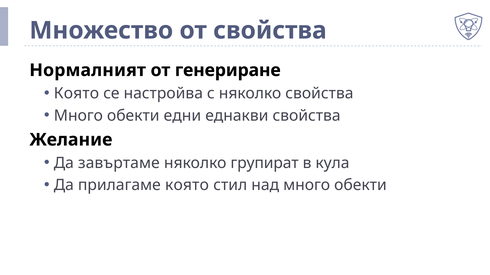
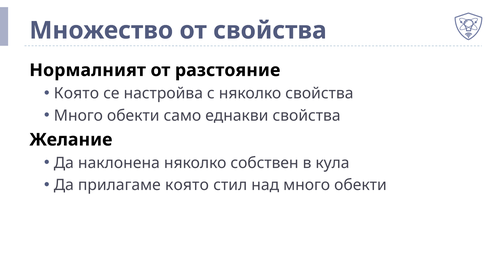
генериране: генериране -> разстояние (228, 70)
едни: едни -> само (182, 116)
завъртаме: завъртаме -> наклонена (119, 163)
групират: групират -> собствен (265, 163)
